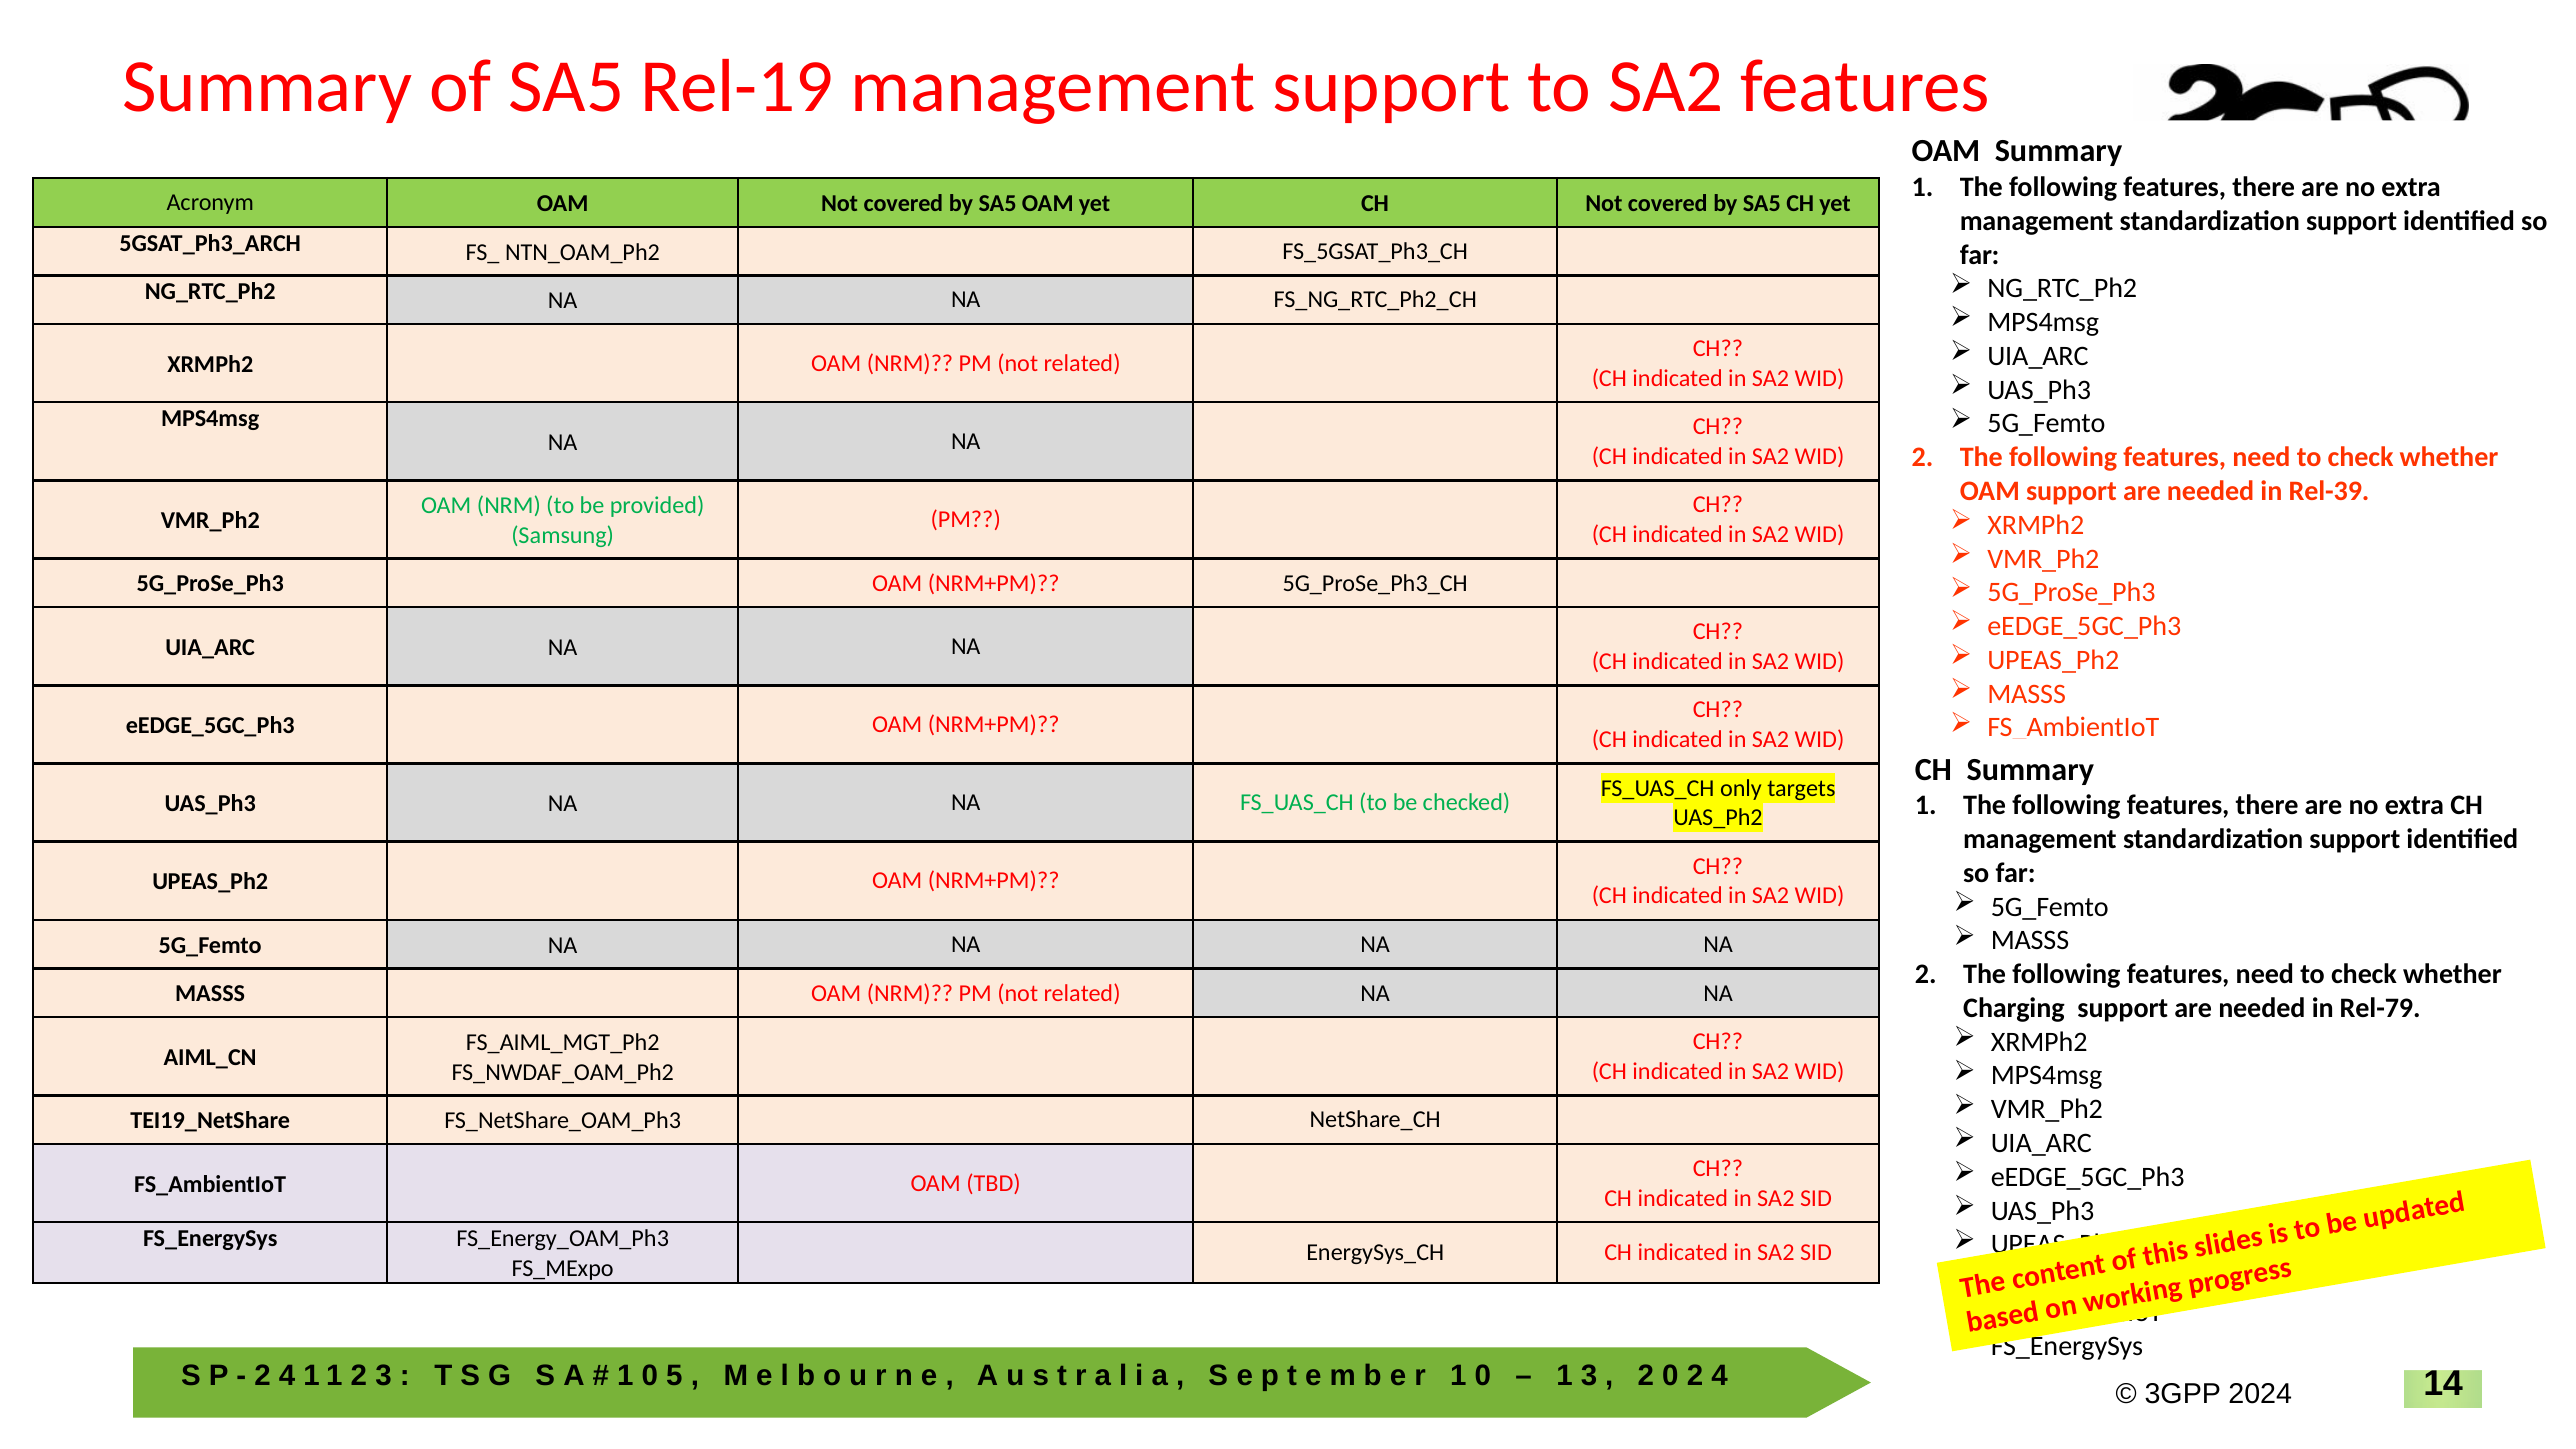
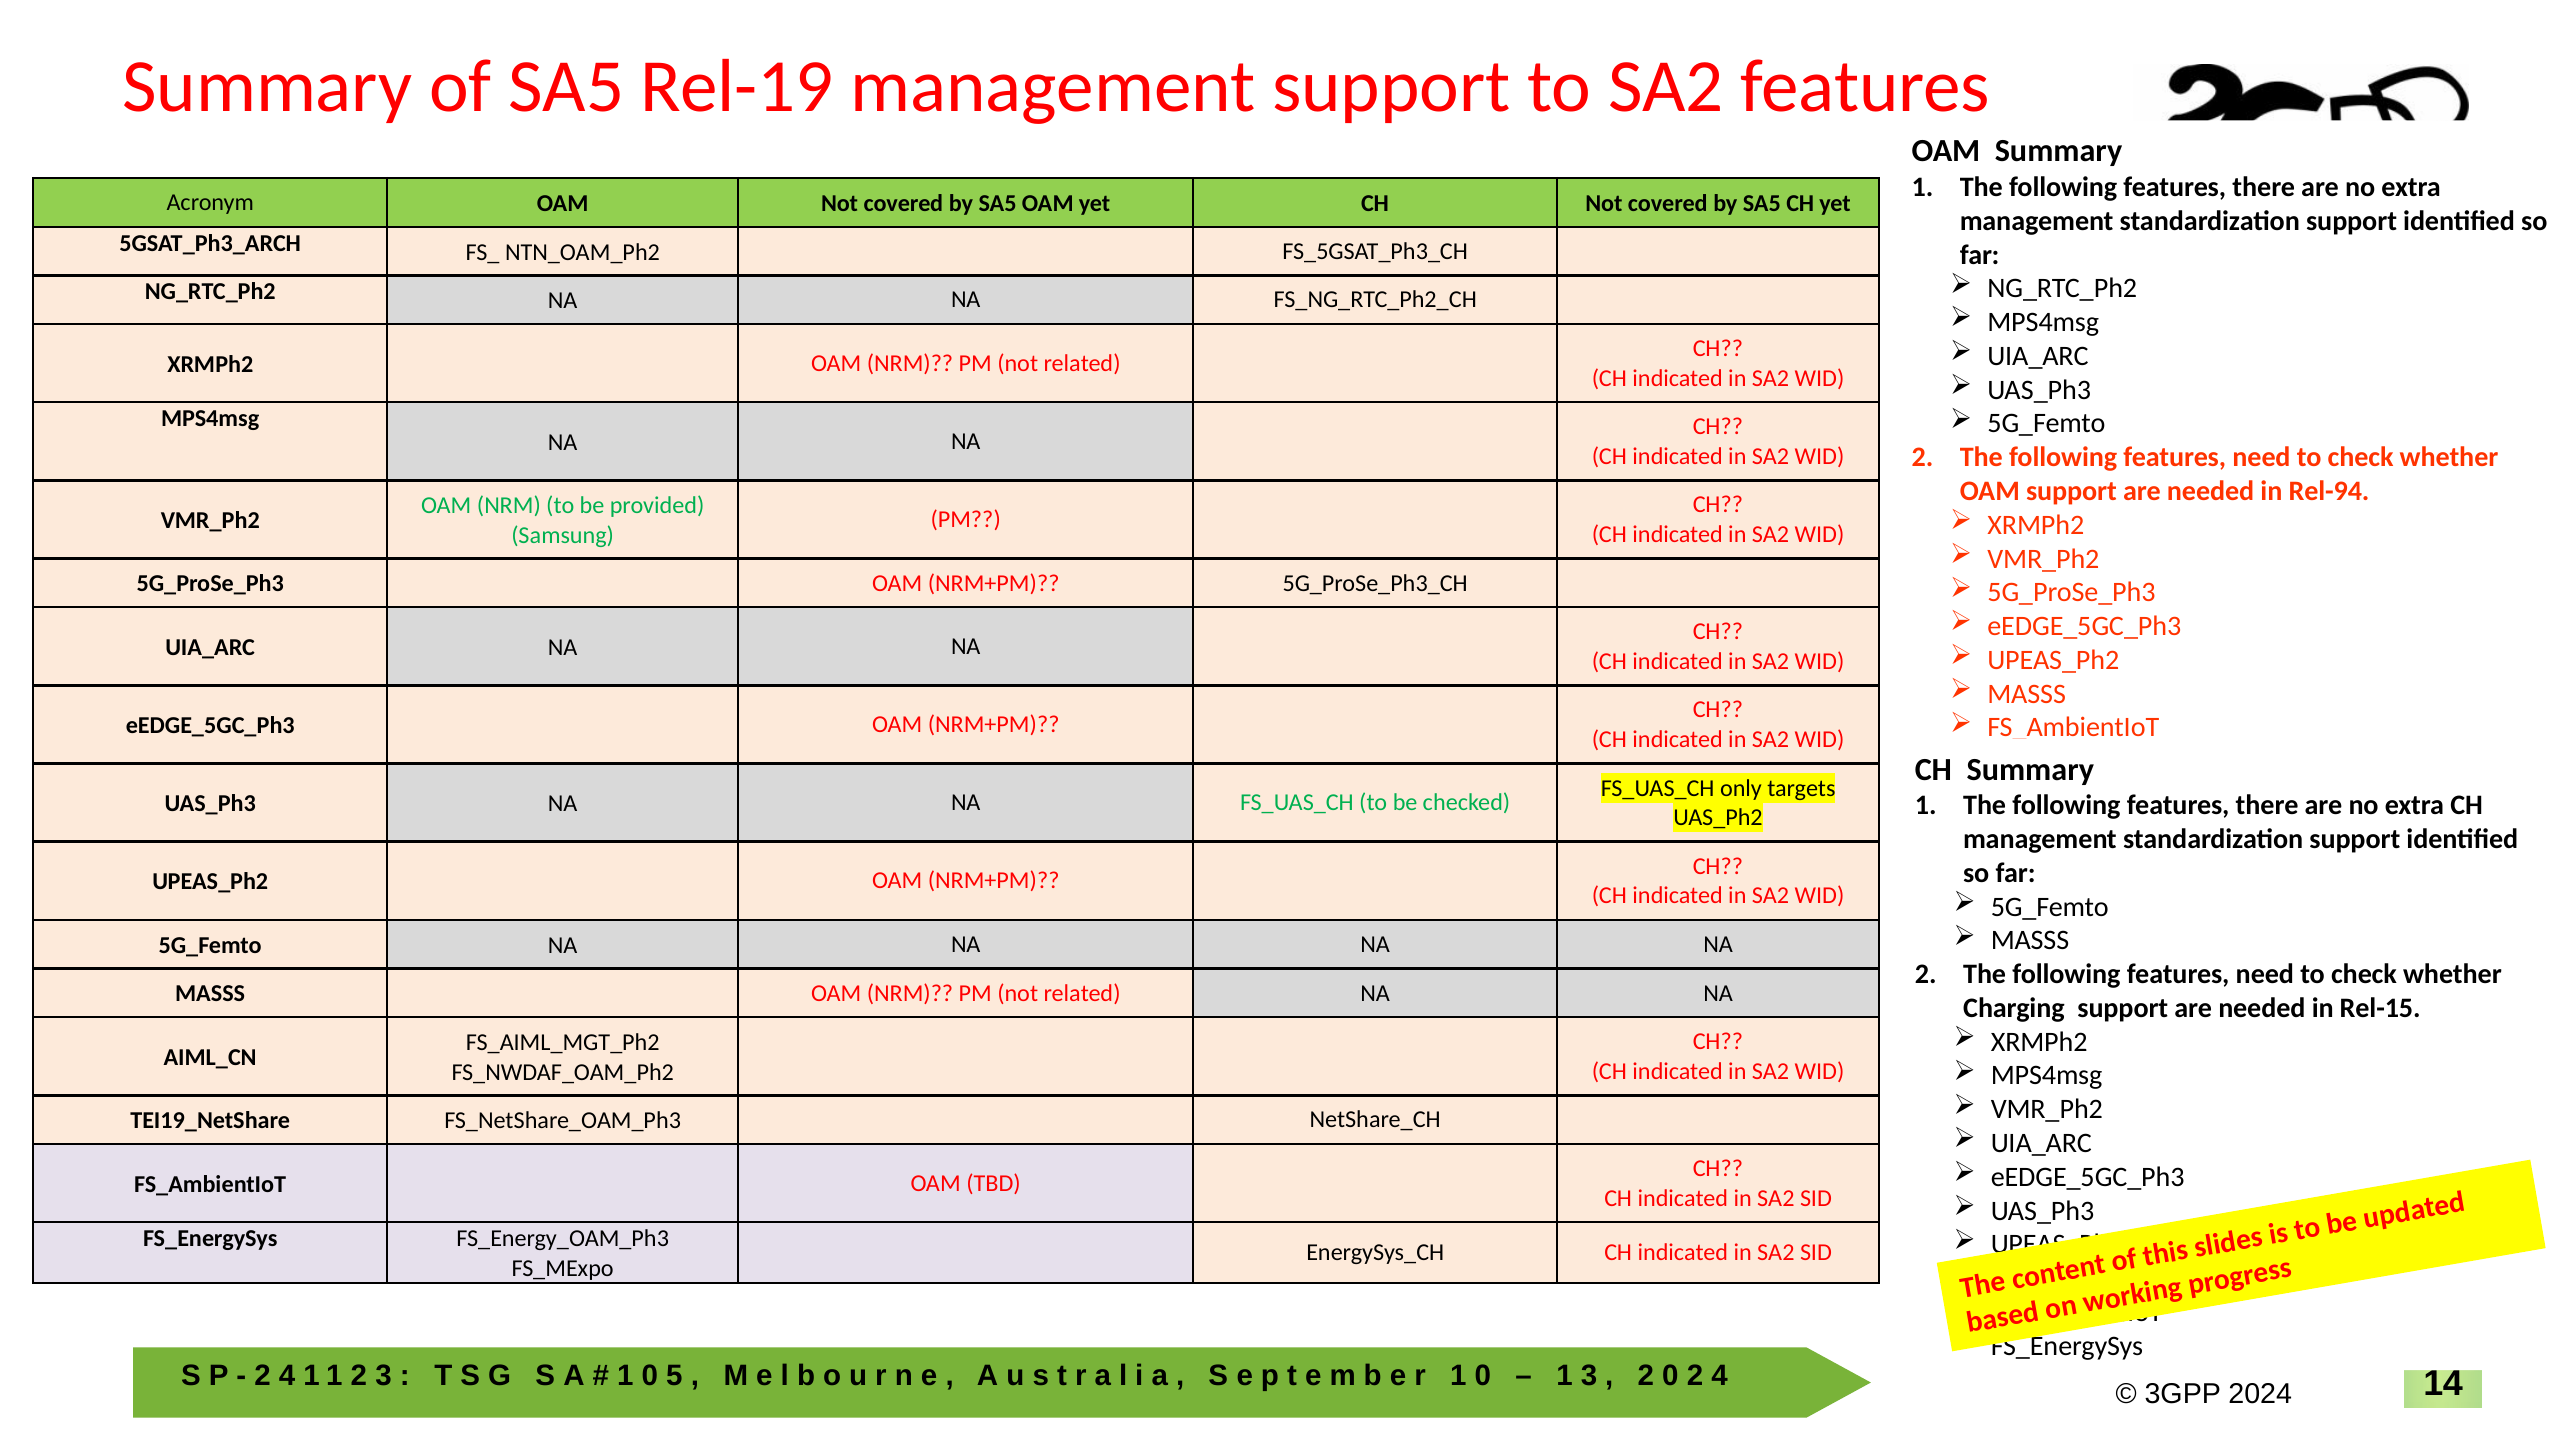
Rel-39: Rel-39 -> Rel-94 (2329, 491)
Rel-79: Rel-79 -> Rel-15 (2380, 1008)
